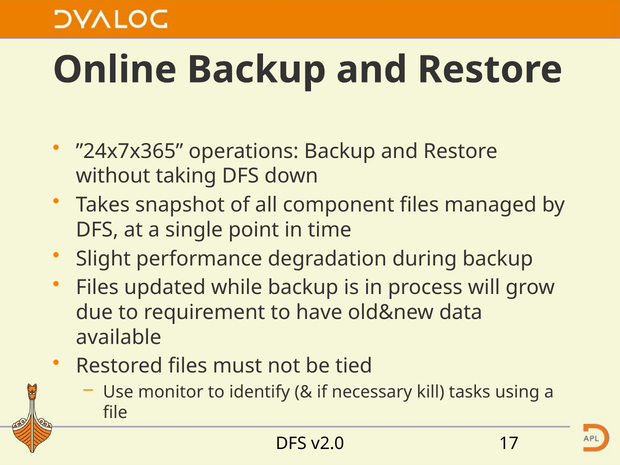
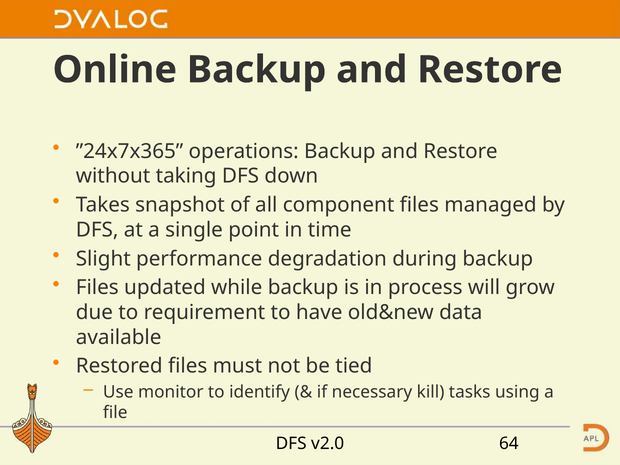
17: 17 -> 64 (509, 443)
